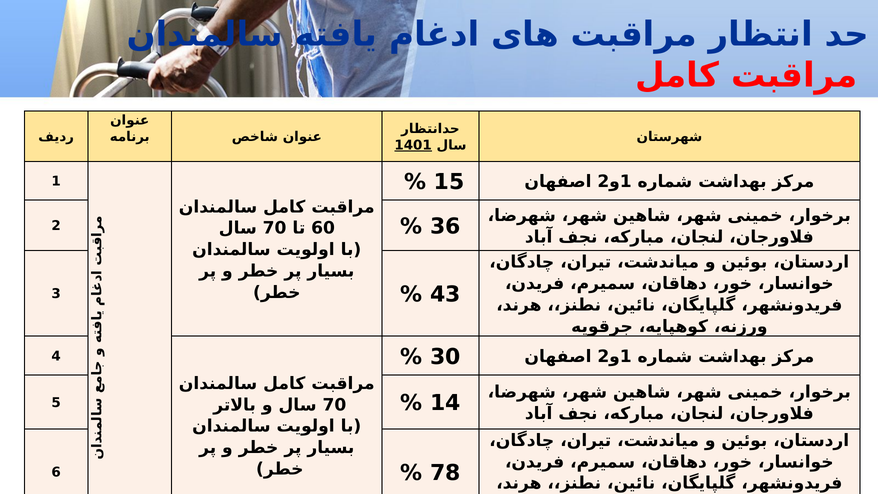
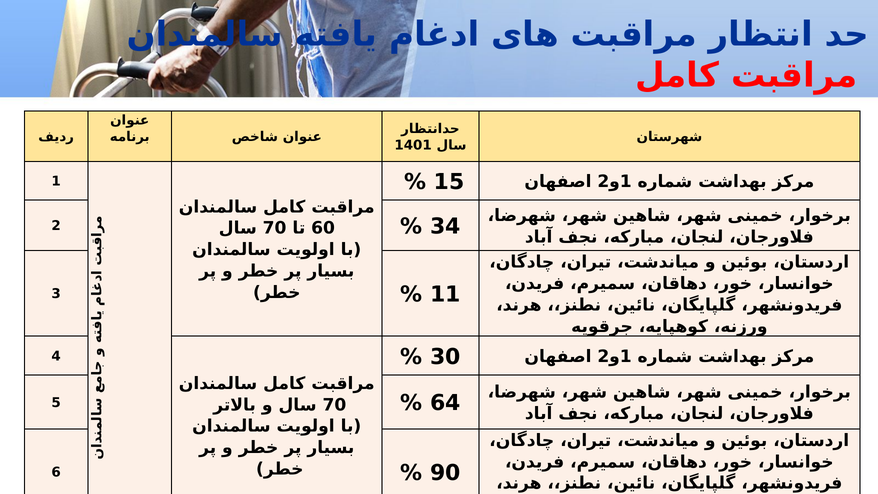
1401 underline: present -> none (413, 145)
36: 36 -> 34 (445, 226)
43: 43 -> 11 (445, 294)
14: 14 -> 64 (445, 403)
78: 78 -> 90 (445, 473)
